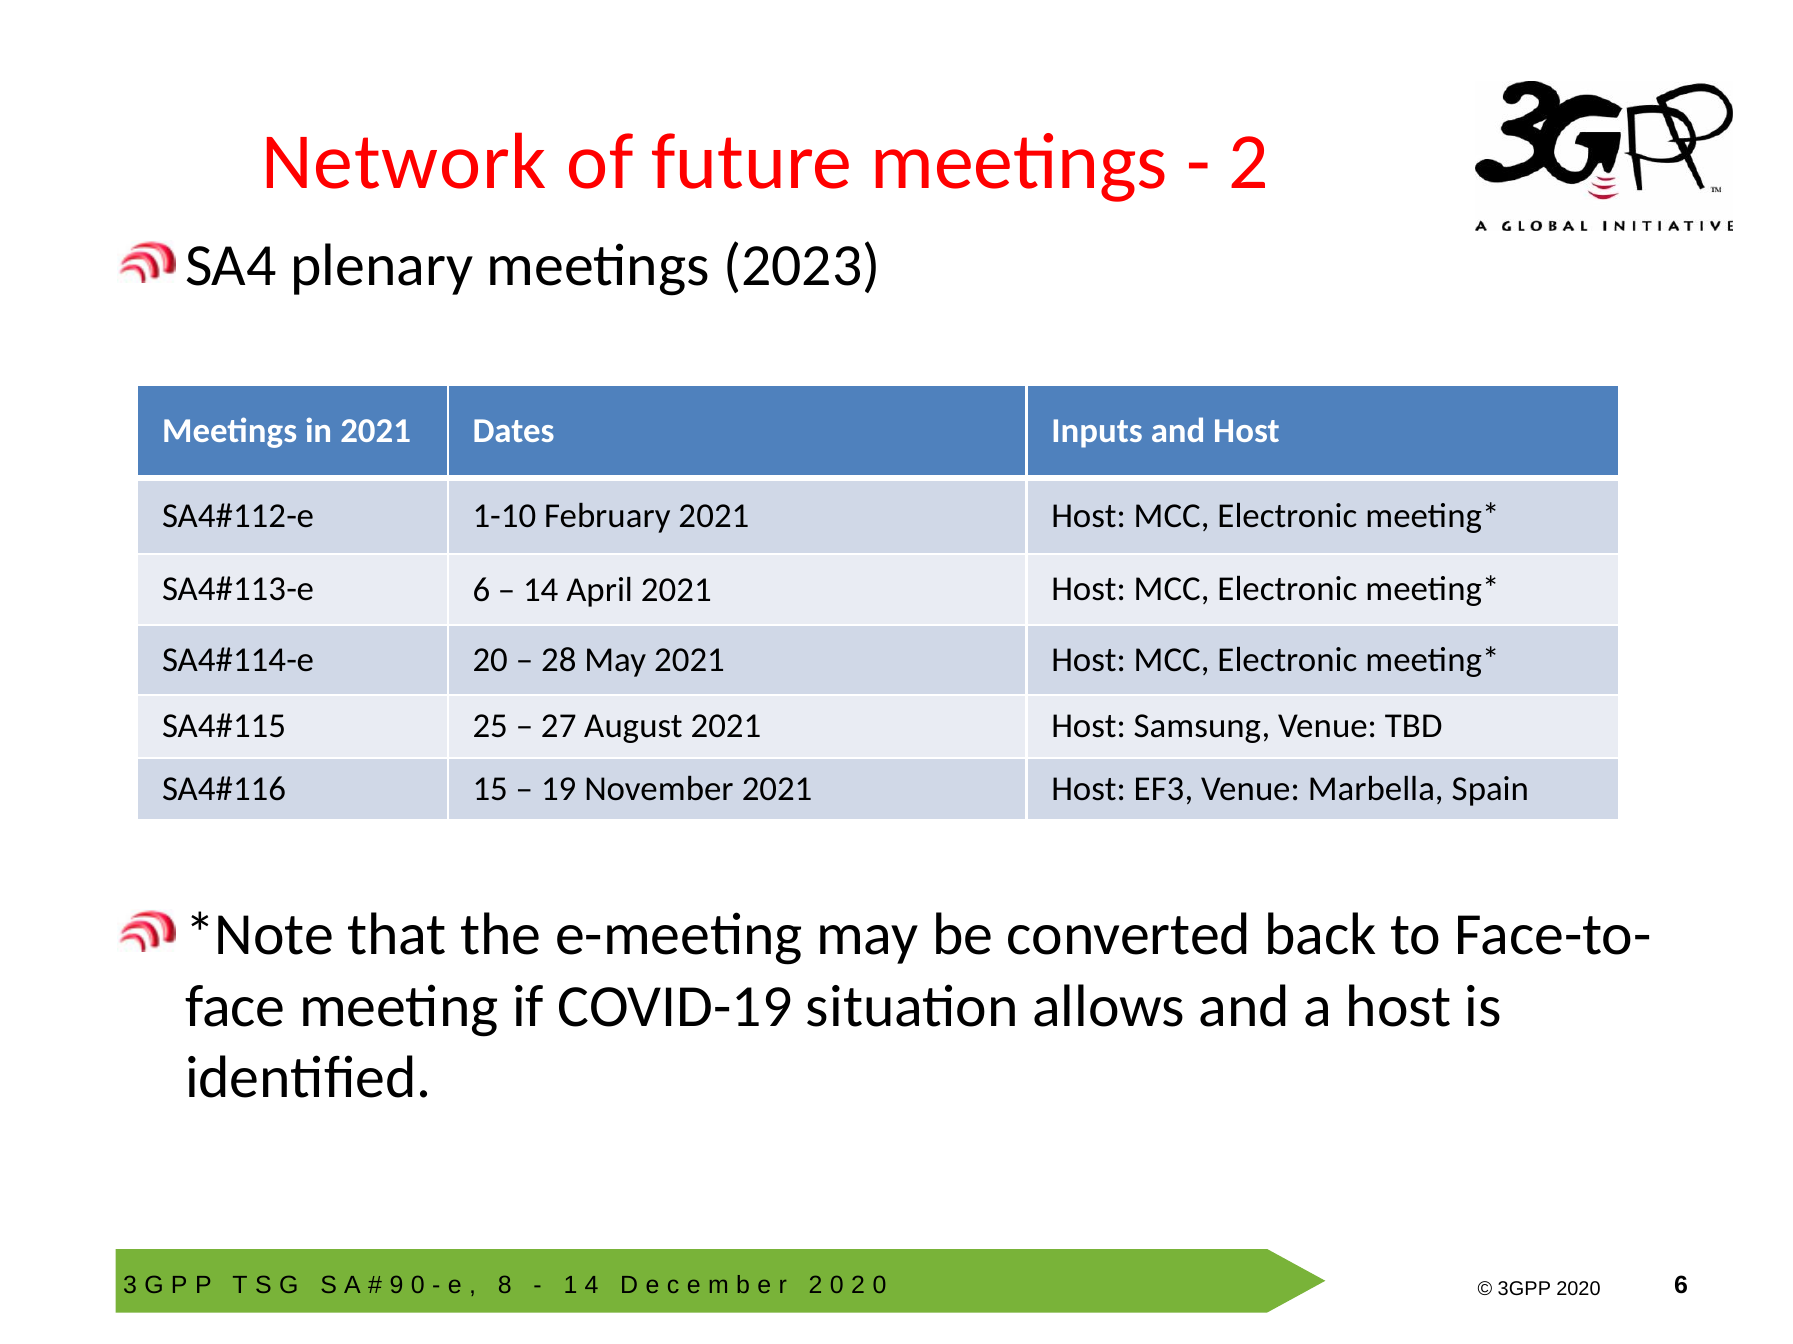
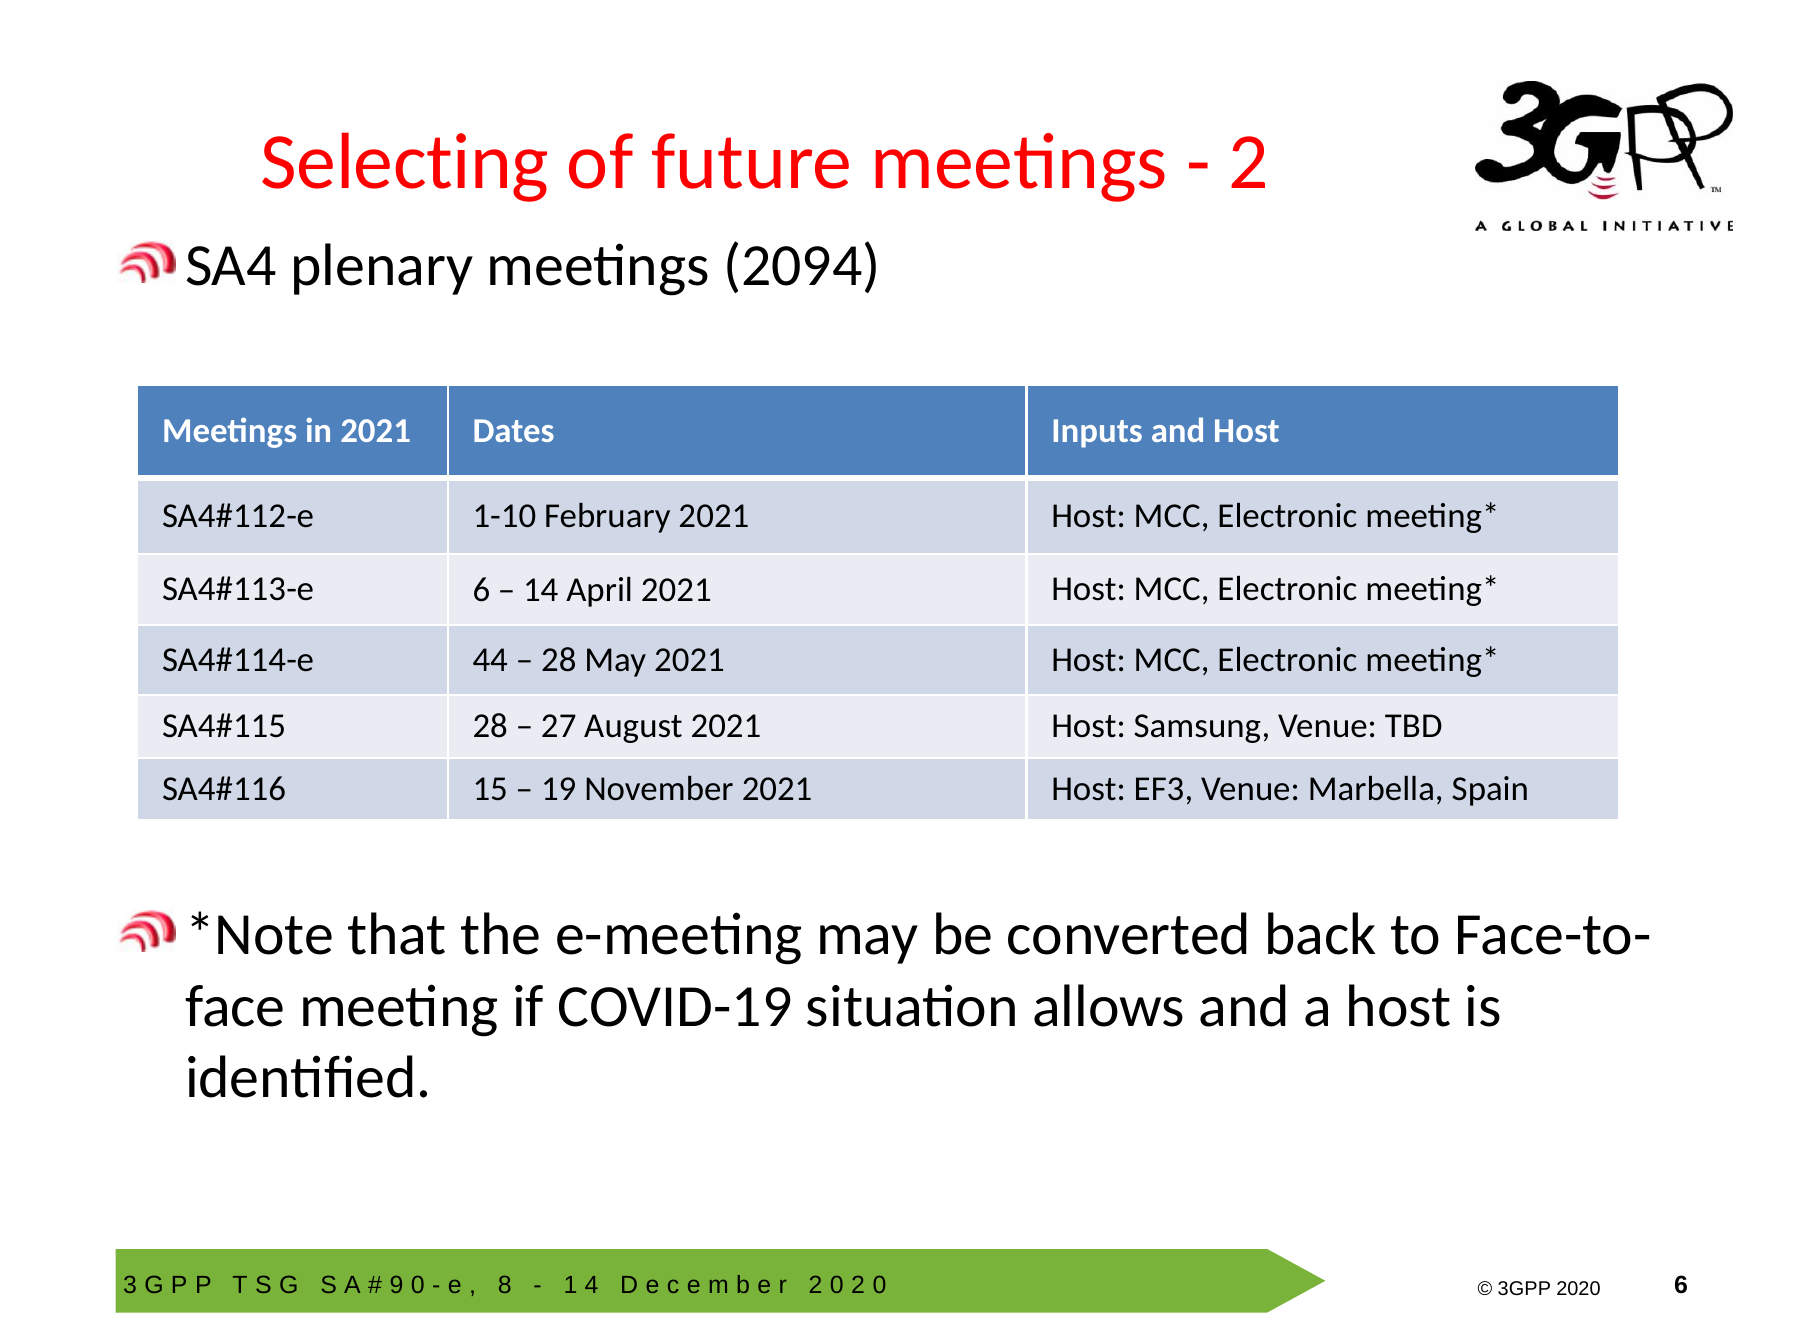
Network: Network -> Selecting (405, 162)
2023: 2023 -> 2094 (802, 266)
20: 20 -> 44 (490, 660)
25: 25 -> 28 (490, 727)
